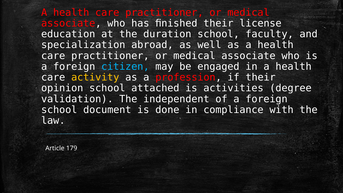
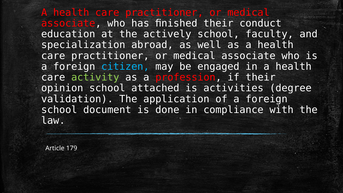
license: license -> conduct (261, 23)
duration: duration -> actively (167, 34)
activity colour: yellow -> light green (95, 77)
independent: independent -> application (176, 99)
